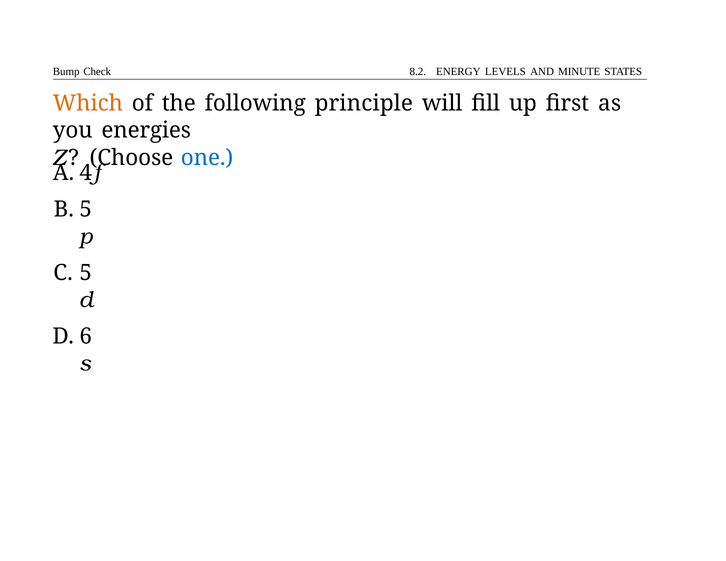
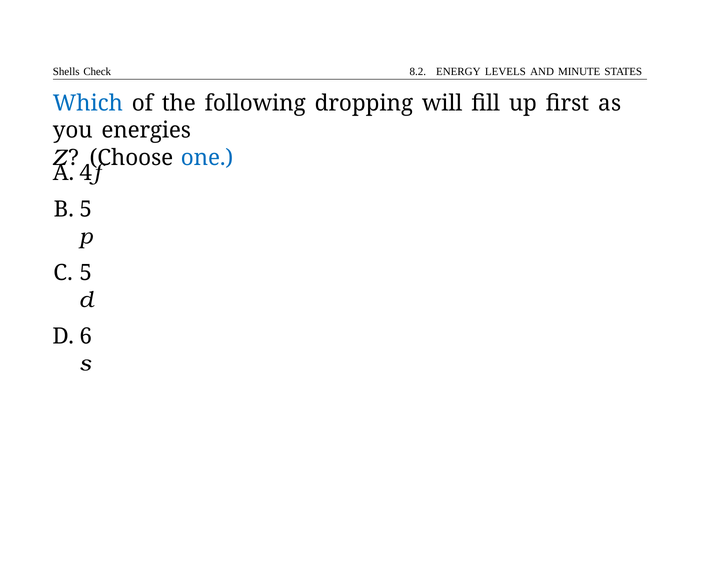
Bump: Bump -> Shells (66, 72)
Which colour: orange -> blue (88, 103)
principle: principle -> dropping (364, 103)
